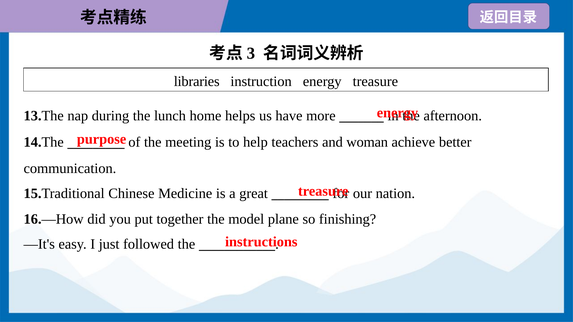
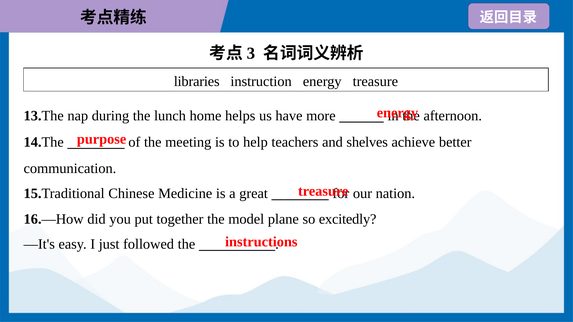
woman: woman -> shelves (367, 142)
finishing: finishing -> excitedly (348, 219)
